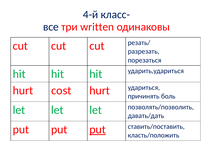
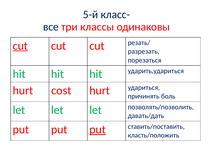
4-й: 4-й -> 5-й (91, 14)
written: written -> классы (97, 27)
cut underline: none -> present (20, 46)
